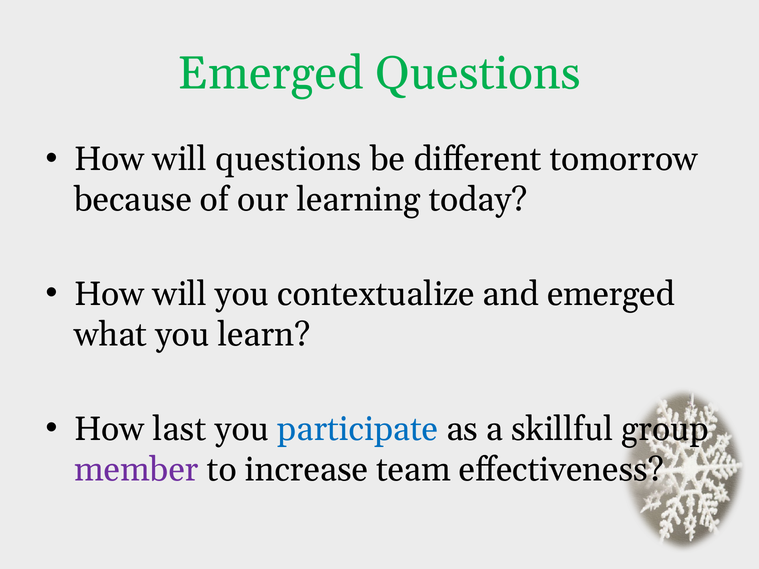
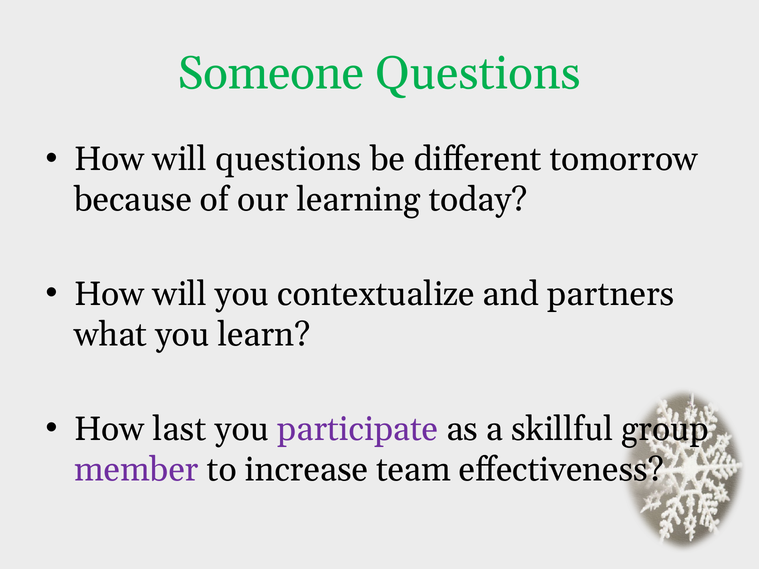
Emerged: Emerged -> Someone (271, 73)
and emerged: emerged -> partners (611, 294)
participate colour: blue -> purple (358, 429)
